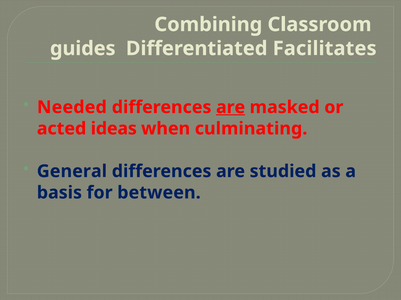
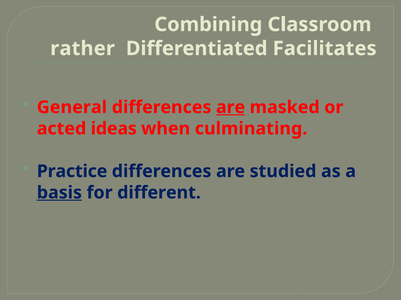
guides: guides -> rather (83, 49)
Needed: Needed -> General (72, 108)
General: General -> Practice (72, 172)
basis underline: none -> present (59, 193)
between: between -> different (159, 193)
